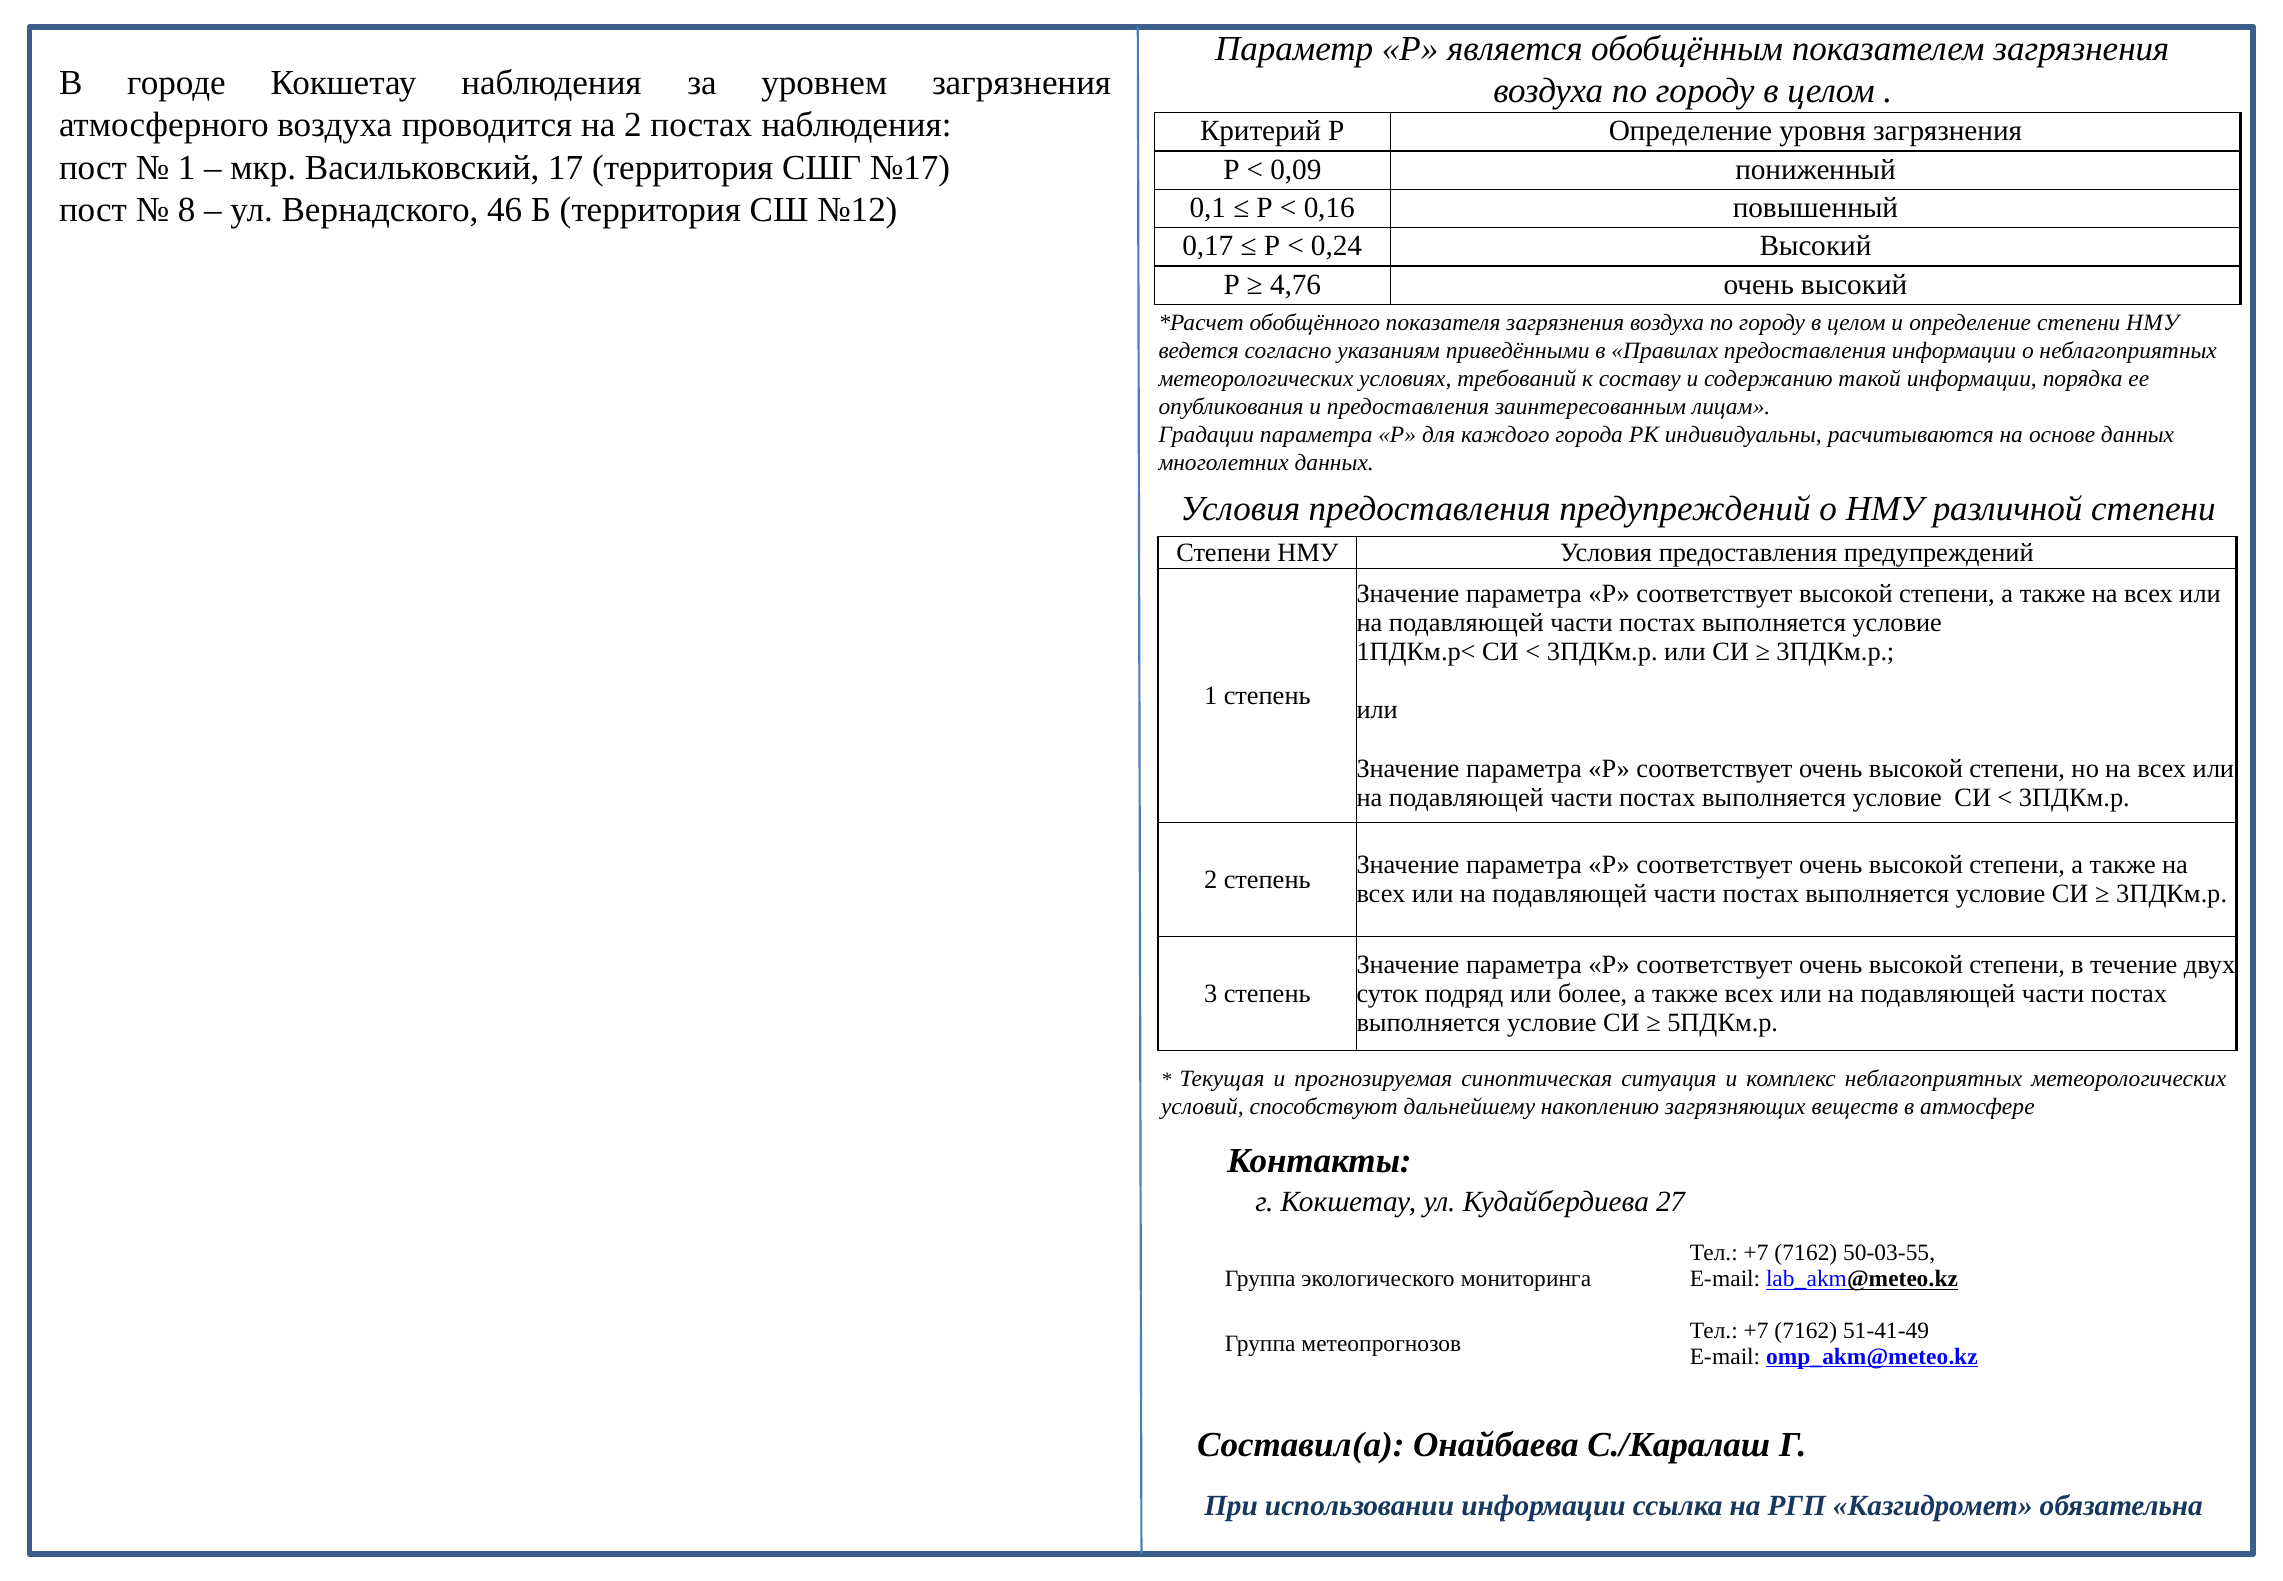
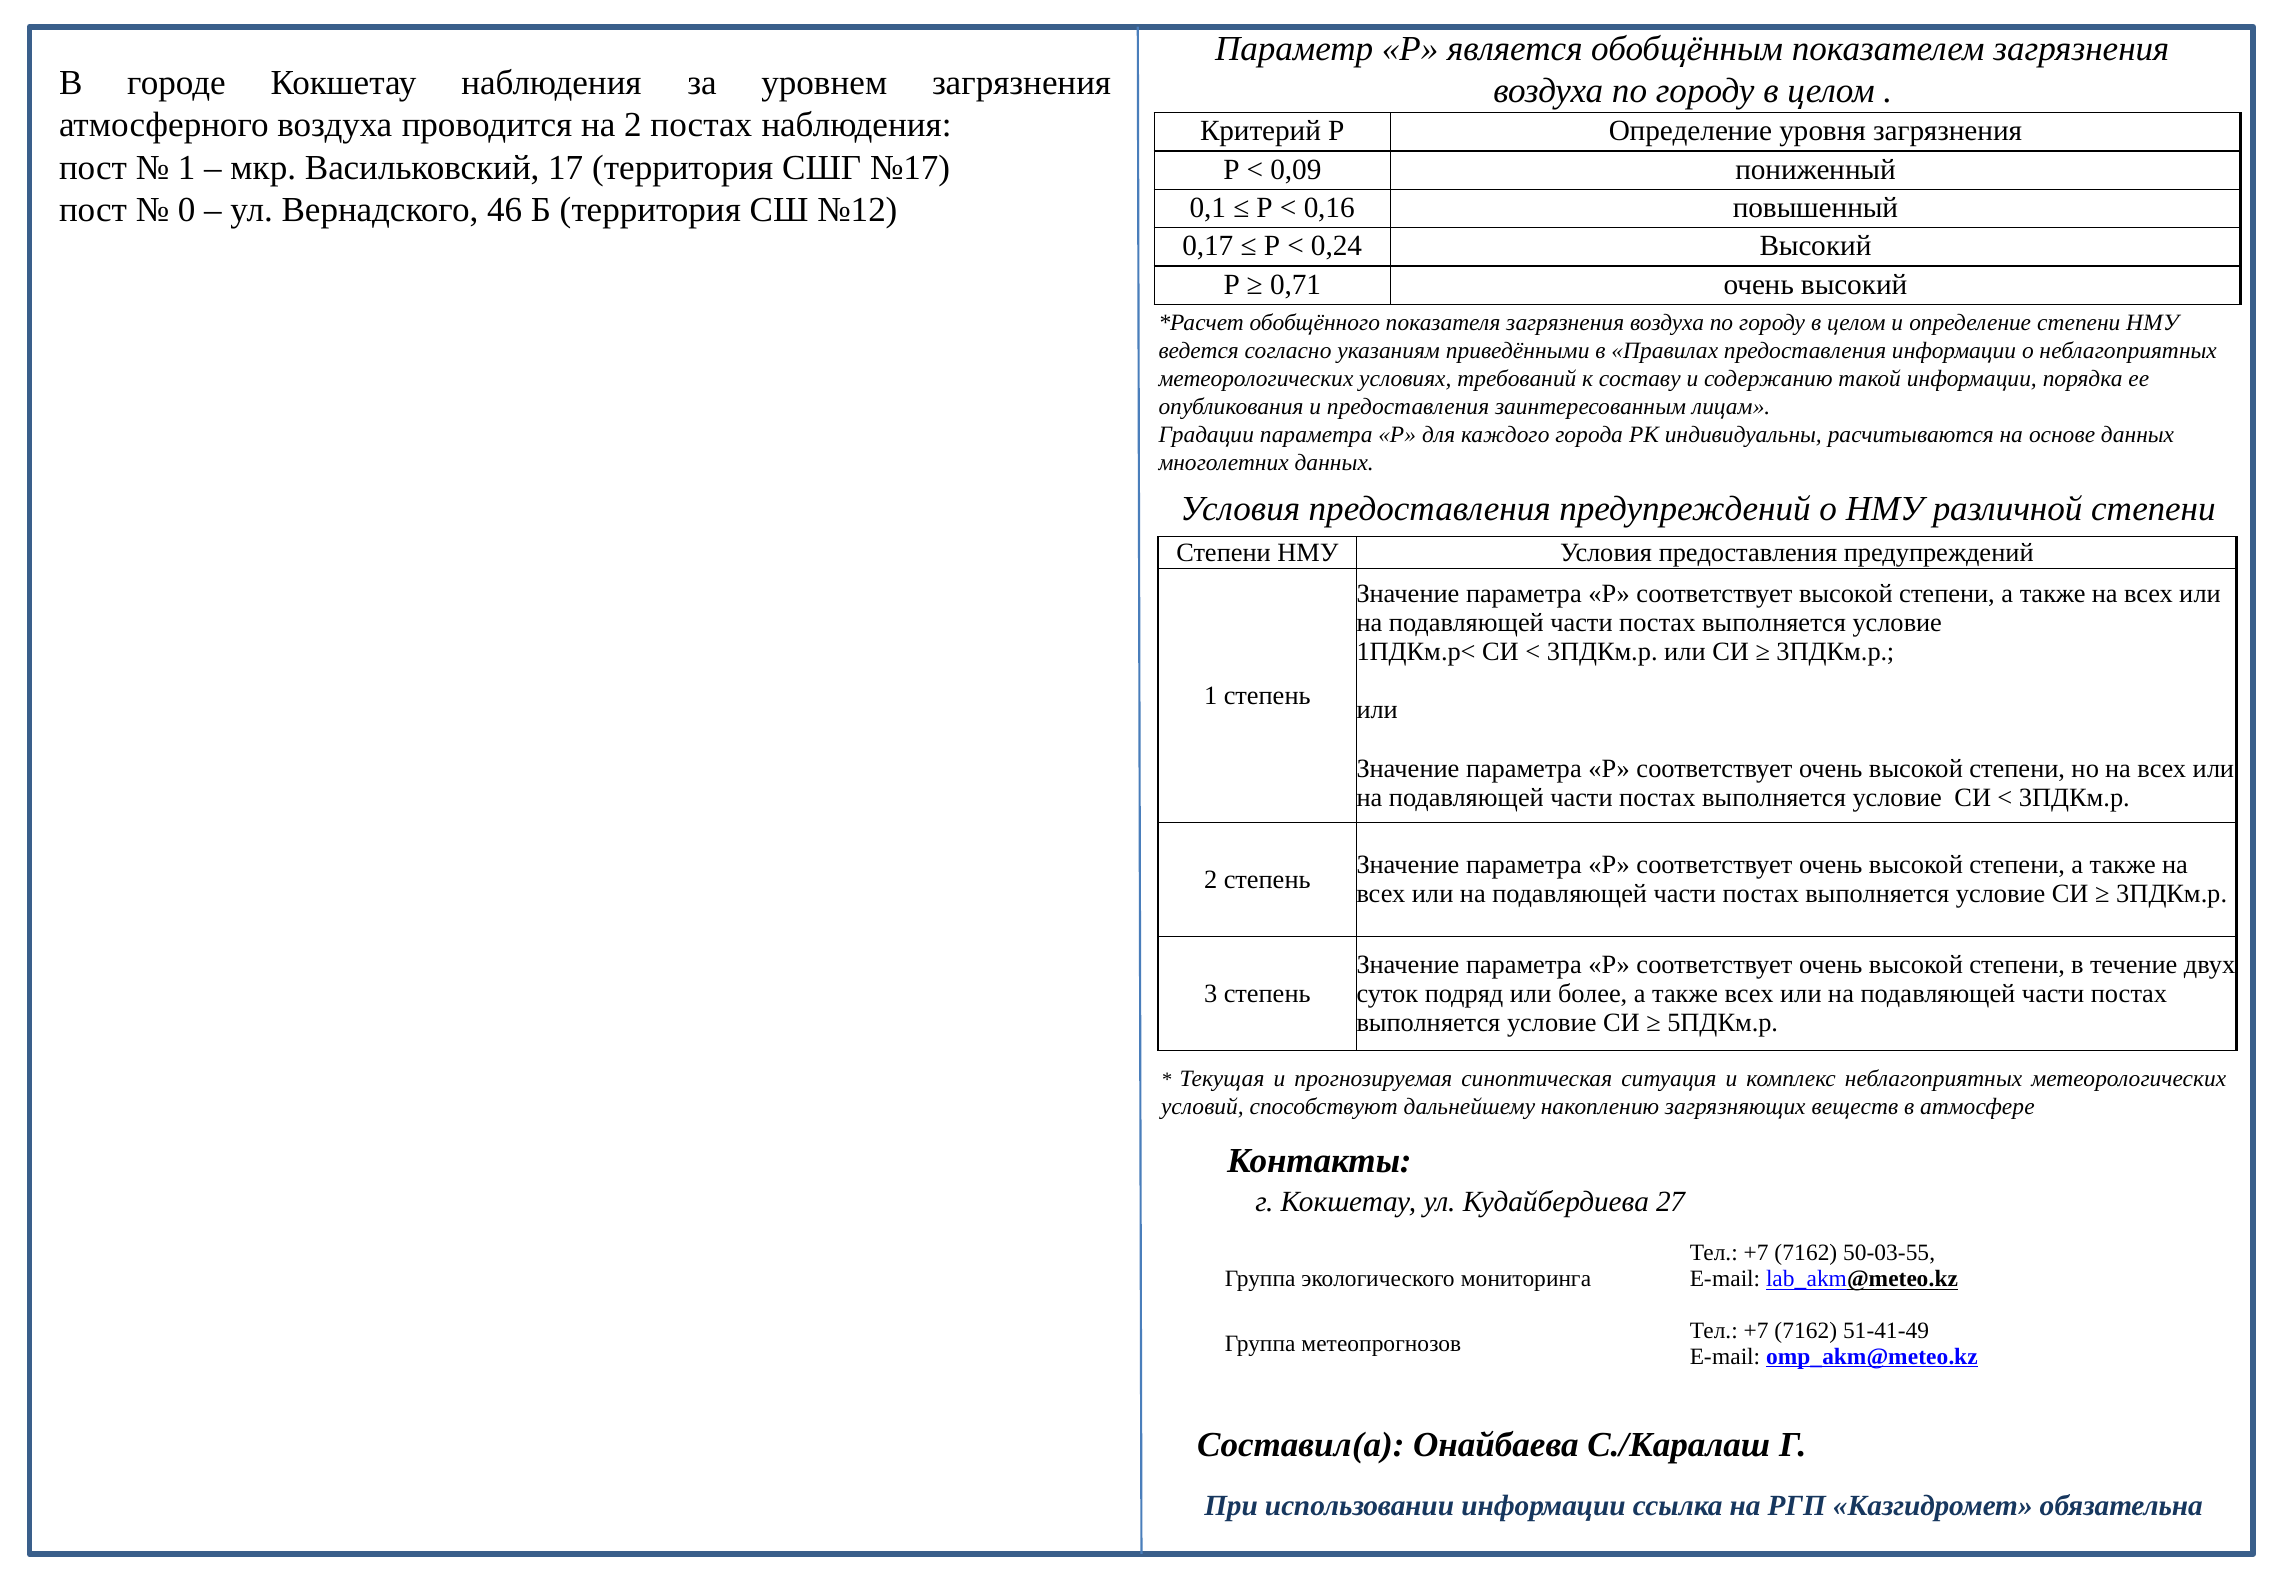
8: 8 -> 0 (187, 210)
4,76: 4,76 -> 0,71 (1296, 285)
